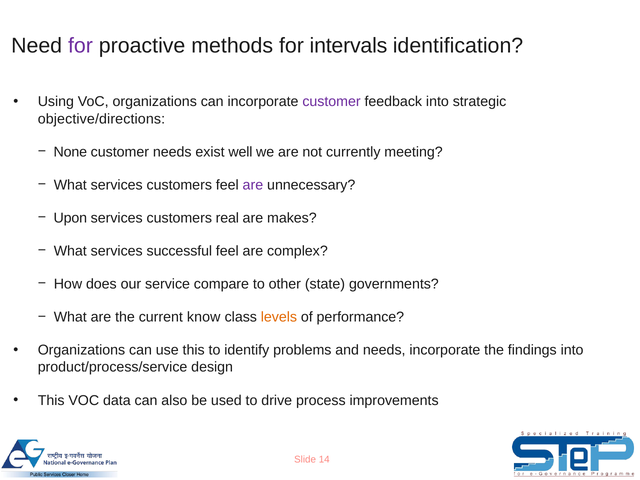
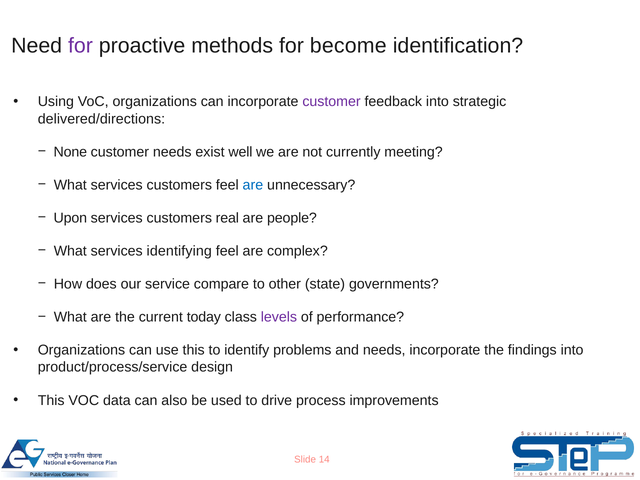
intervals: intervals -> become (348, 46)
objective/directions: objective/directions -> delivered/directions (101, 119)
are colour: purple -> blue (253, 185)
makes: makes -> people (292, 218)
successful: successful -> identifying (179, 251)
know: know -> today (204, 317)
levels colour: orange -> purple (279, 317)
